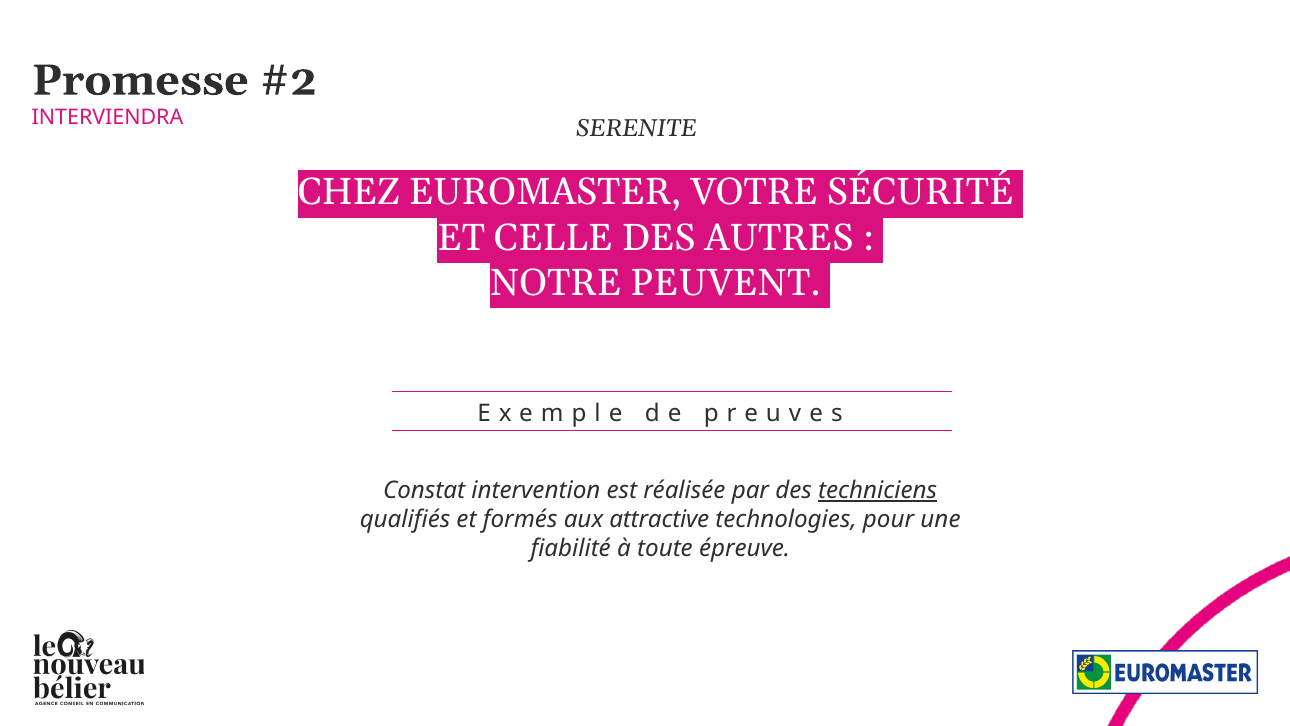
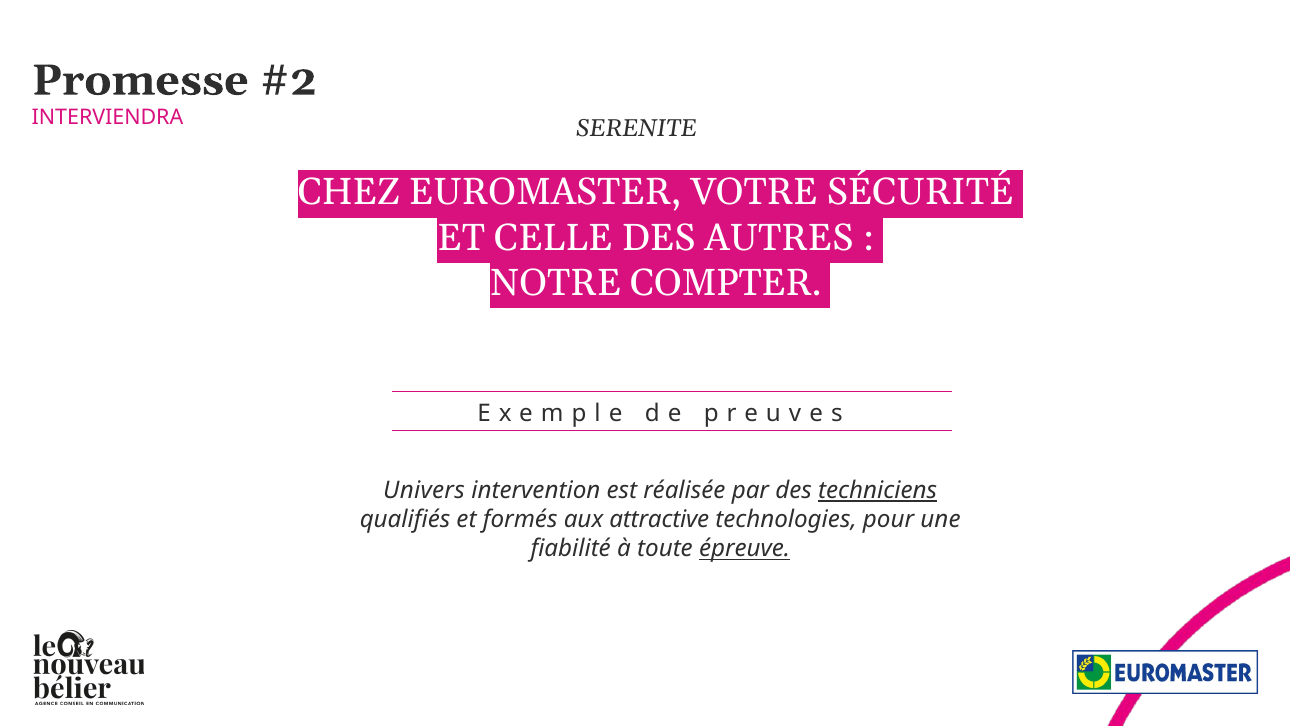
PEUVENT: PEUVENT -> COMPTER (726, 283)
Constat: Constat -> Univers (424, 491)
épreuve underline: none -> present (745, 549)
